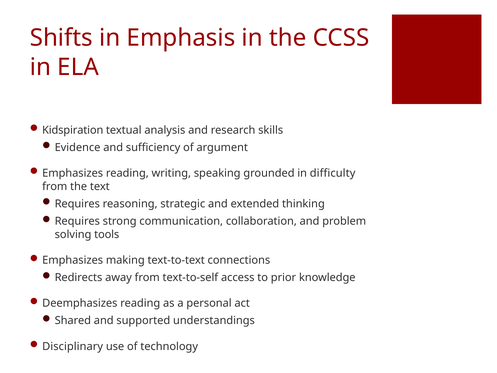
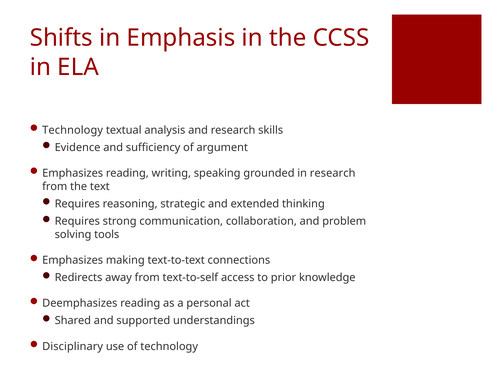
Kidspiration: Kidspiration -> Technology (73, 130)
in difficulty: difficulty -> research (333, 173)
